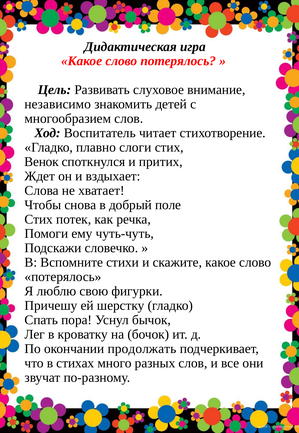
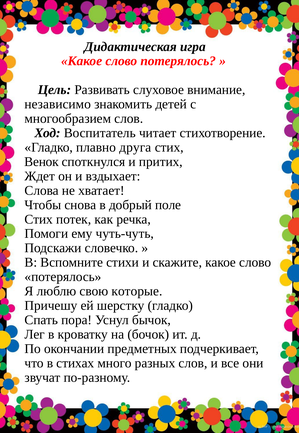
слоги: слоги -> друга (135, 147)
фигурки: фигурки -> которые (137, 290)
продолжать: продолжать -> предметных (142, 348)
